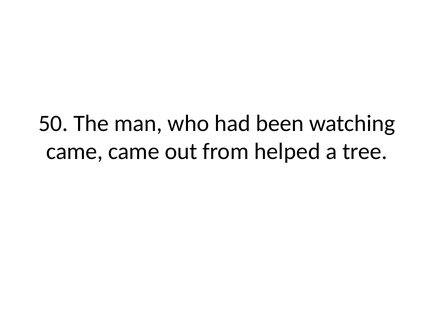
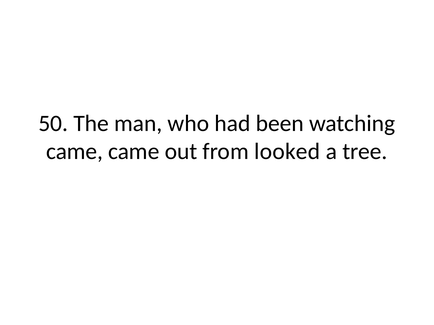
helped: helped -> looked (287, 152)
